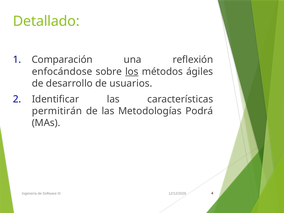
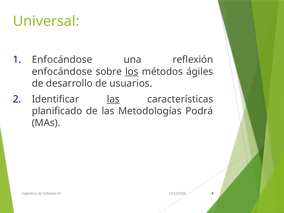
Detallado: Detallado -> Universal (46, 21)
Comparación: Comparación -> Enfocándose (62, 60)
las underline: none -> present (113, 99)
permitirán: permitirán -> planificado (57, 111)
